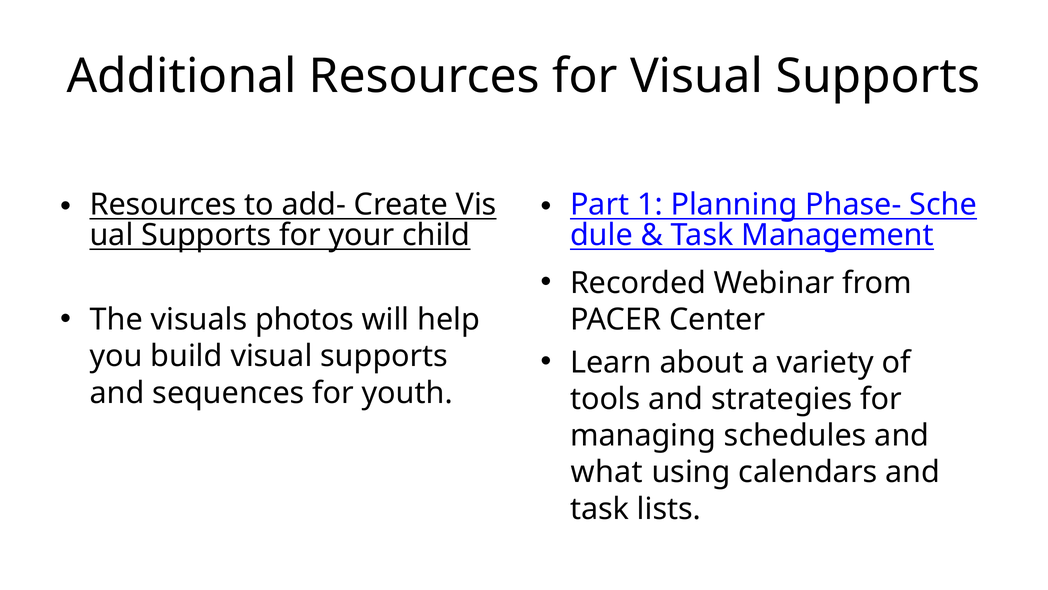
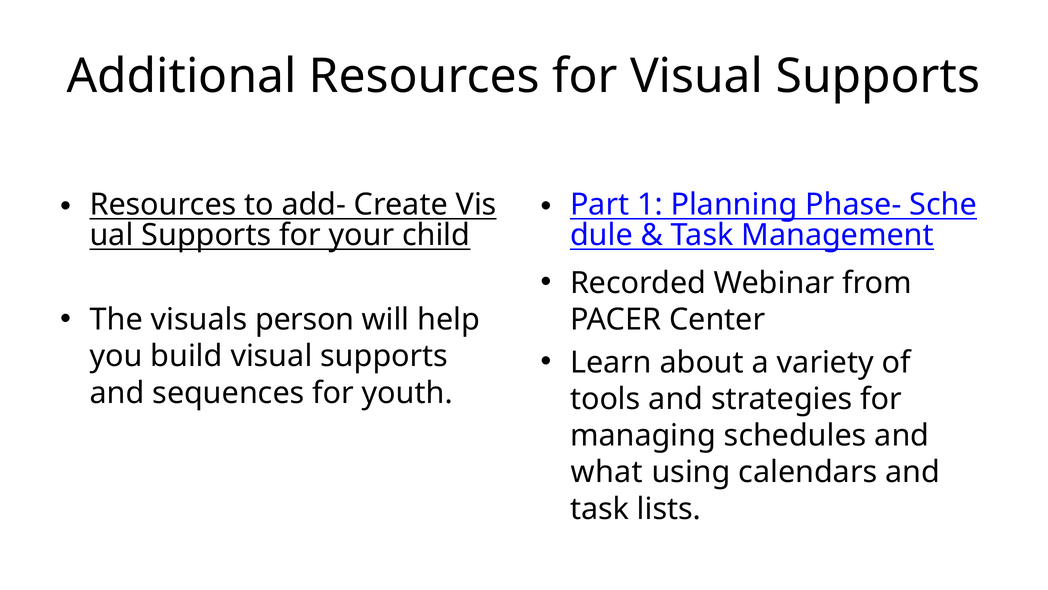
photos: photos -> person (305, 319)
